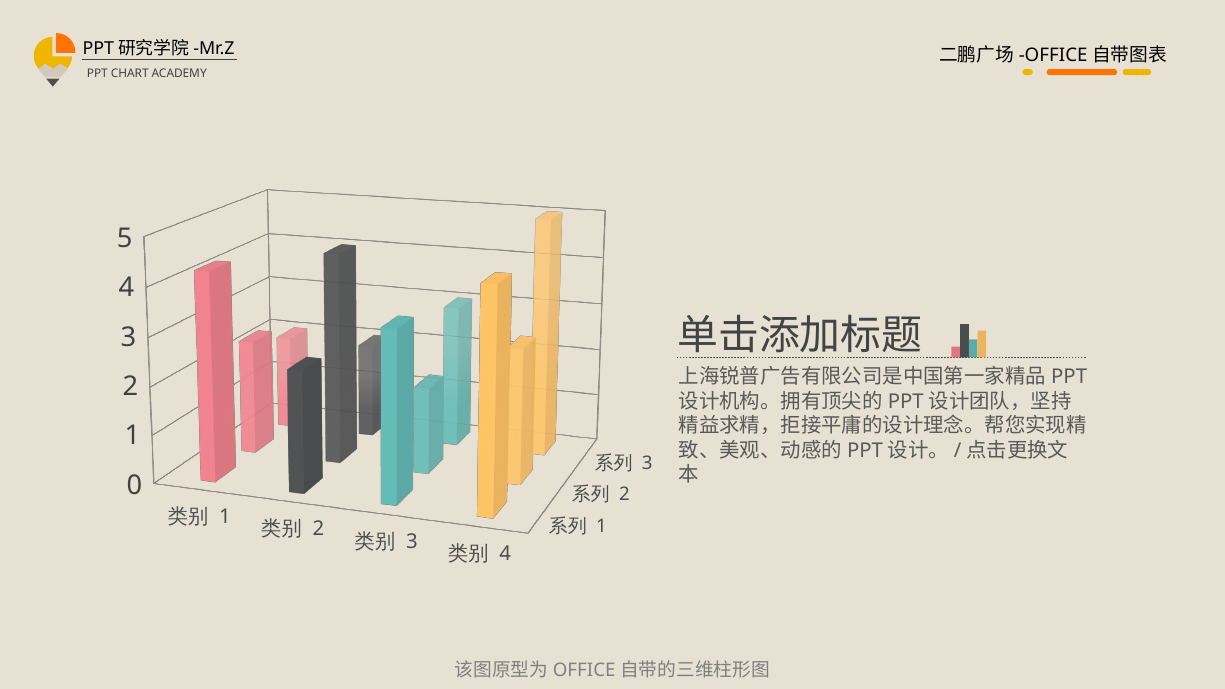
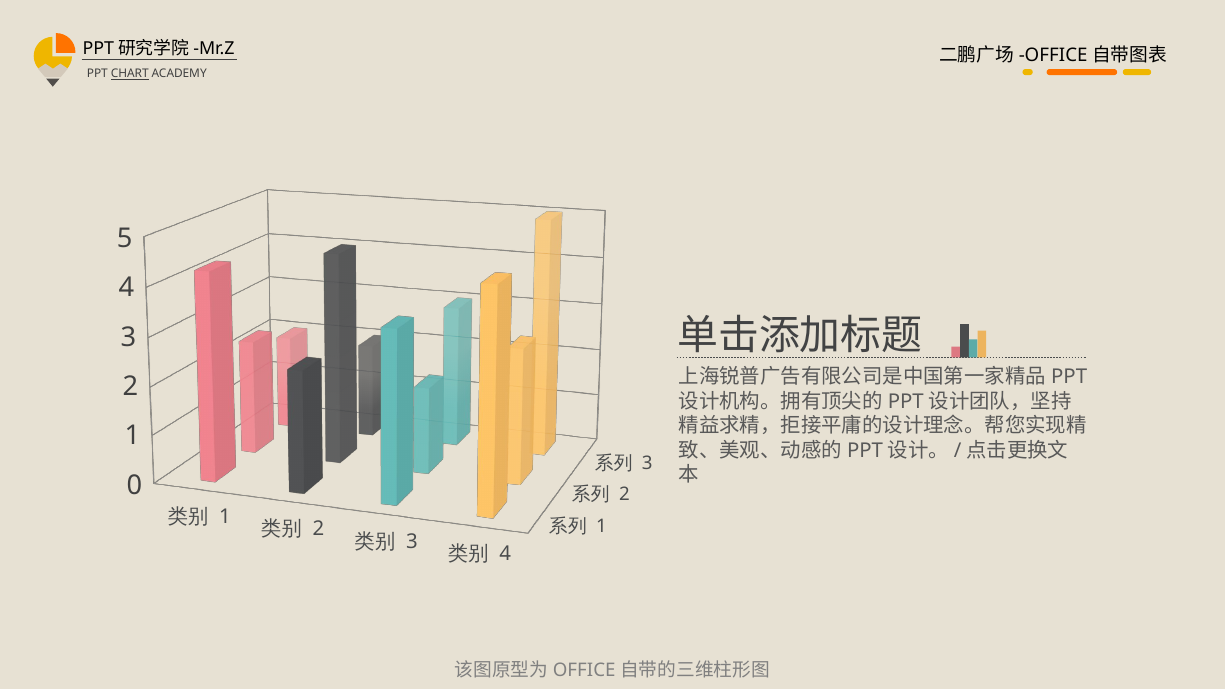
CHART underline: none -> present (130, 74)
